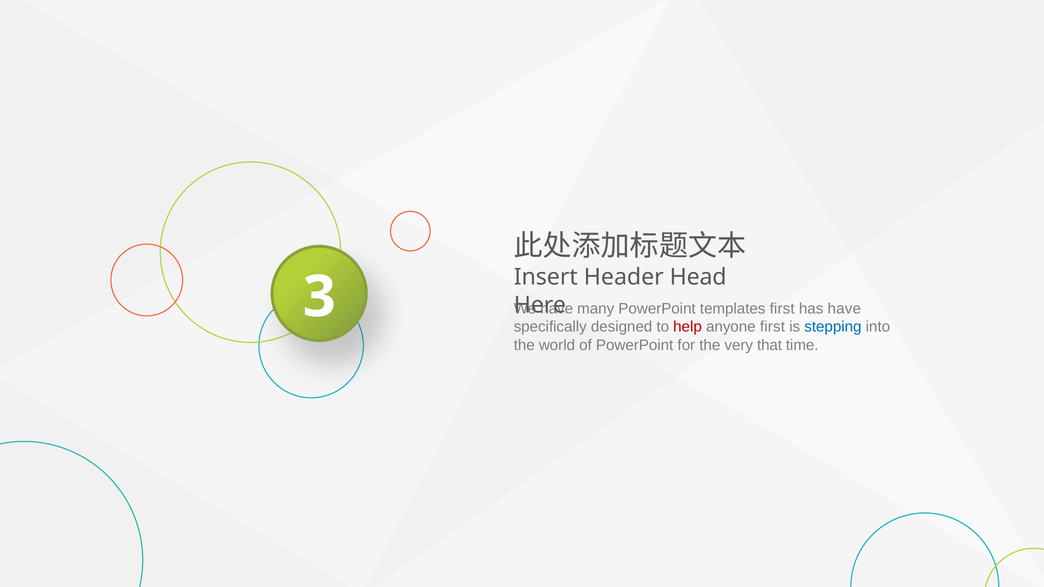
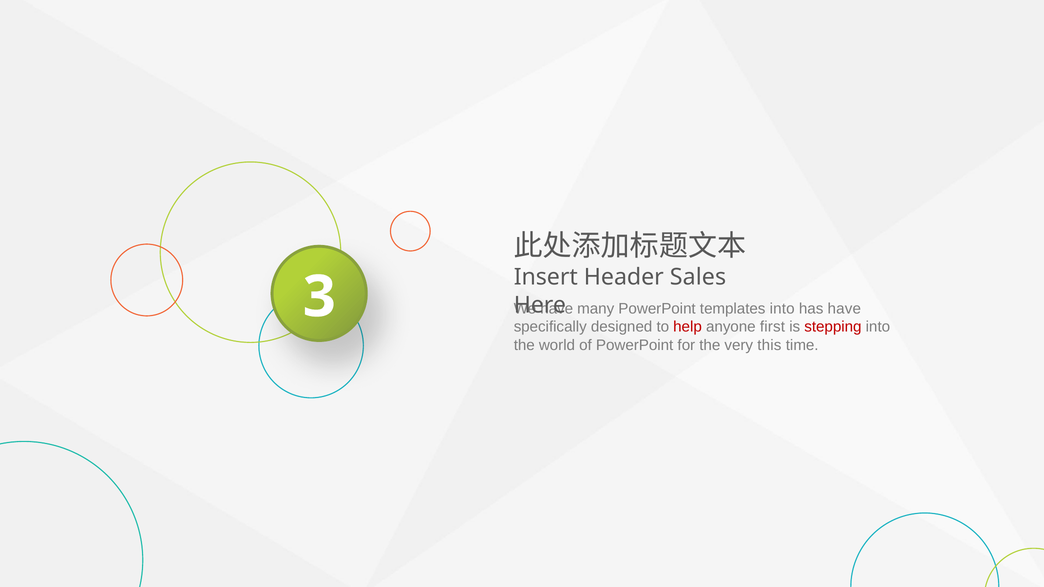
Head: Head -> Sales (698, 277)
templates first: first -> into (782, 309)
stepping colour: blue -> red (833, 327)
that: that -> this (769, 345)
